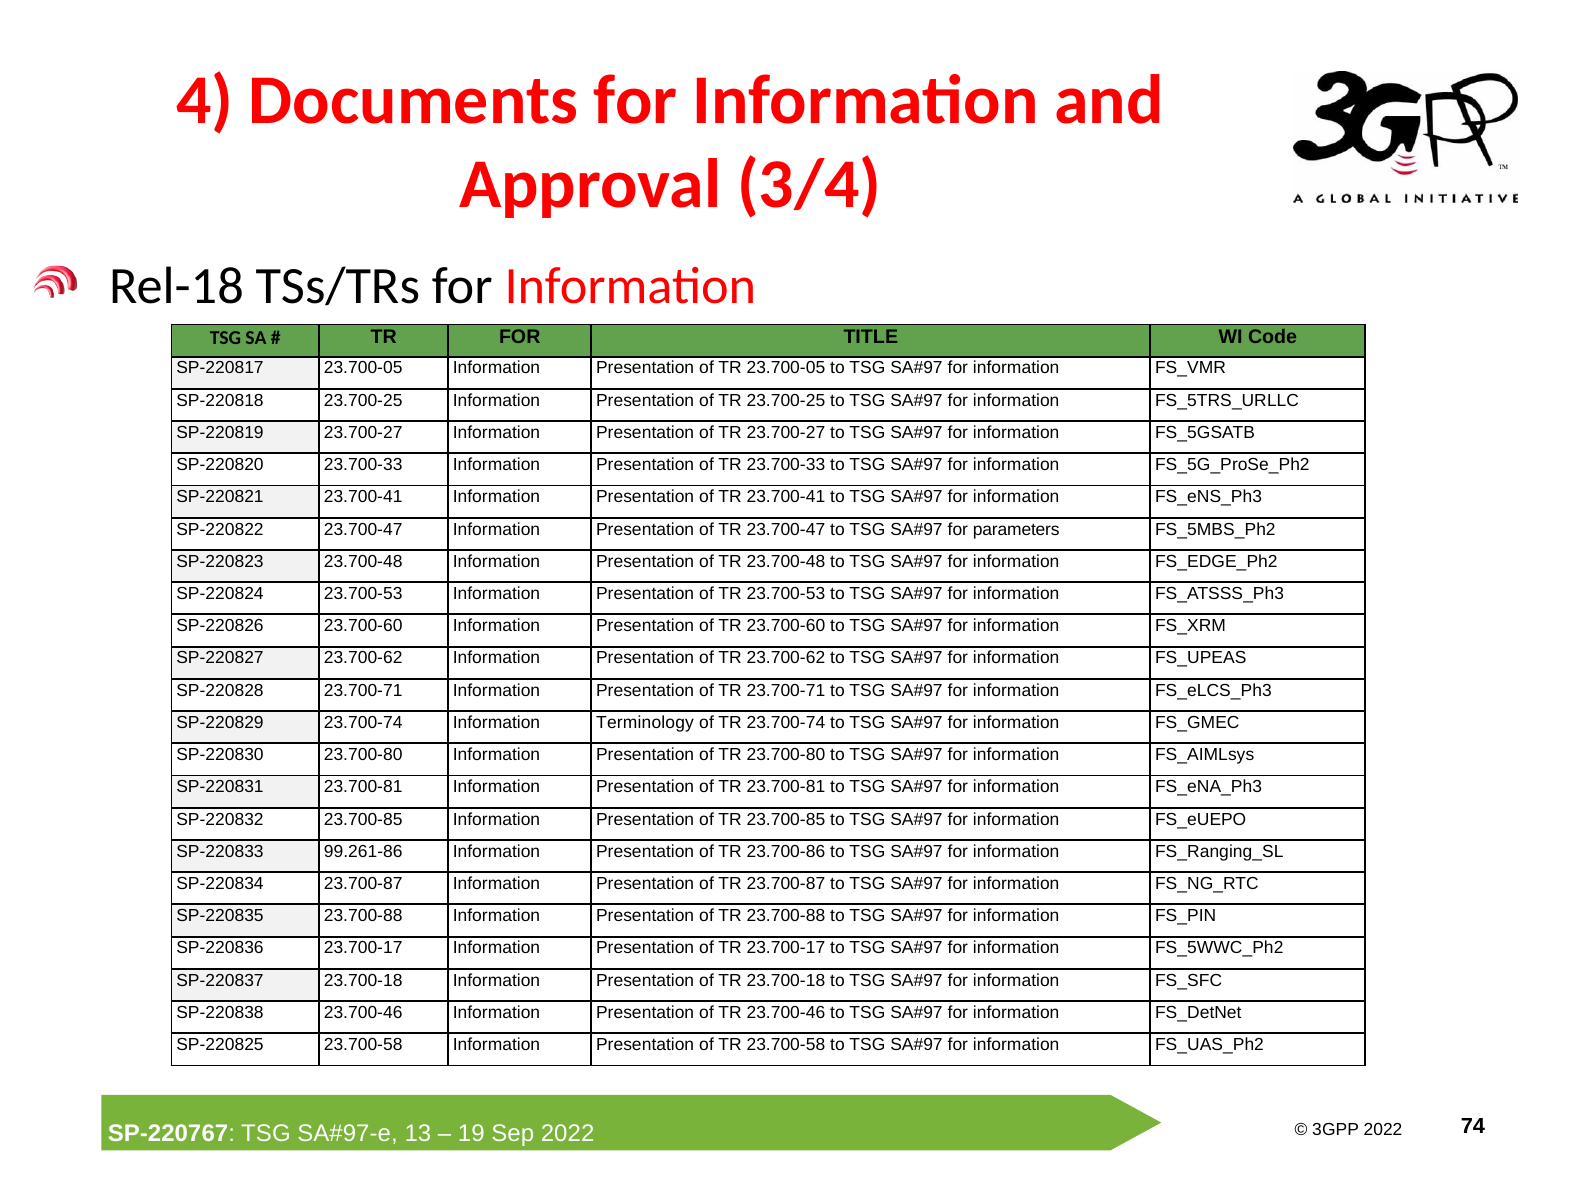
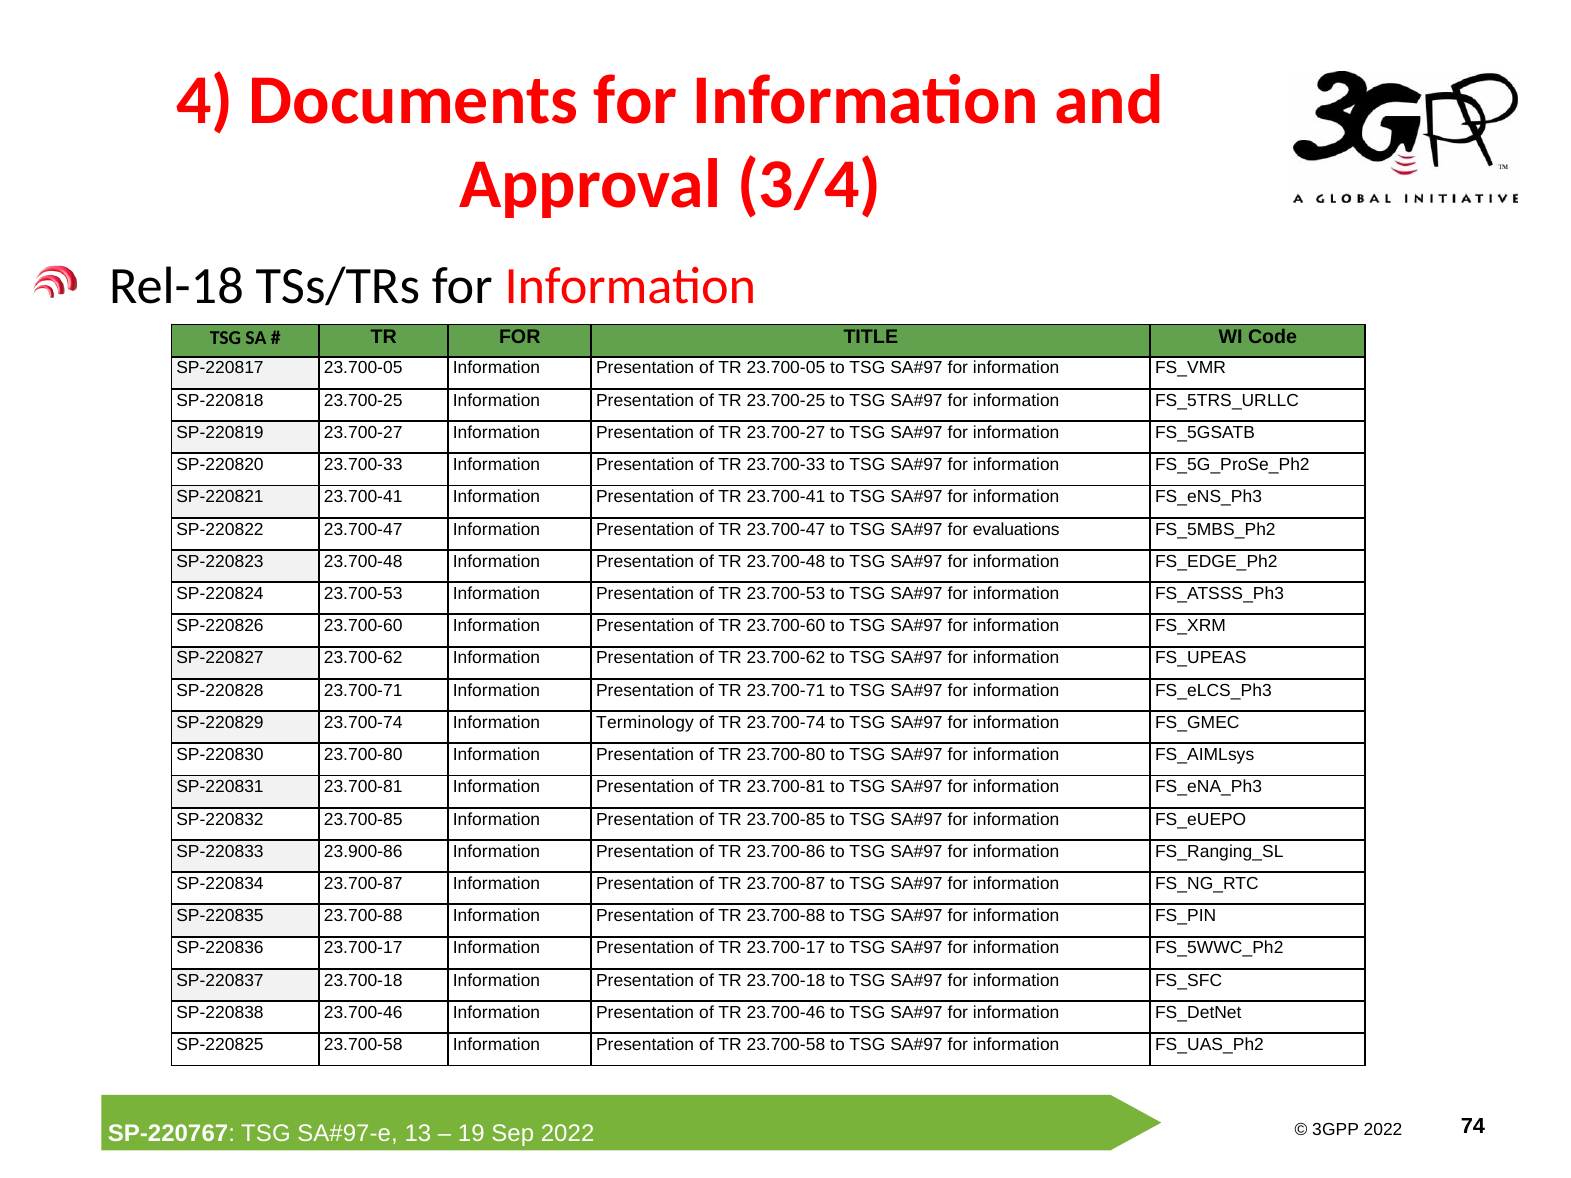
parameters: parameters -> evaluations (1016, 529)
99.261-86: 99.261-86 -> 23.900-86 (363, 852)
